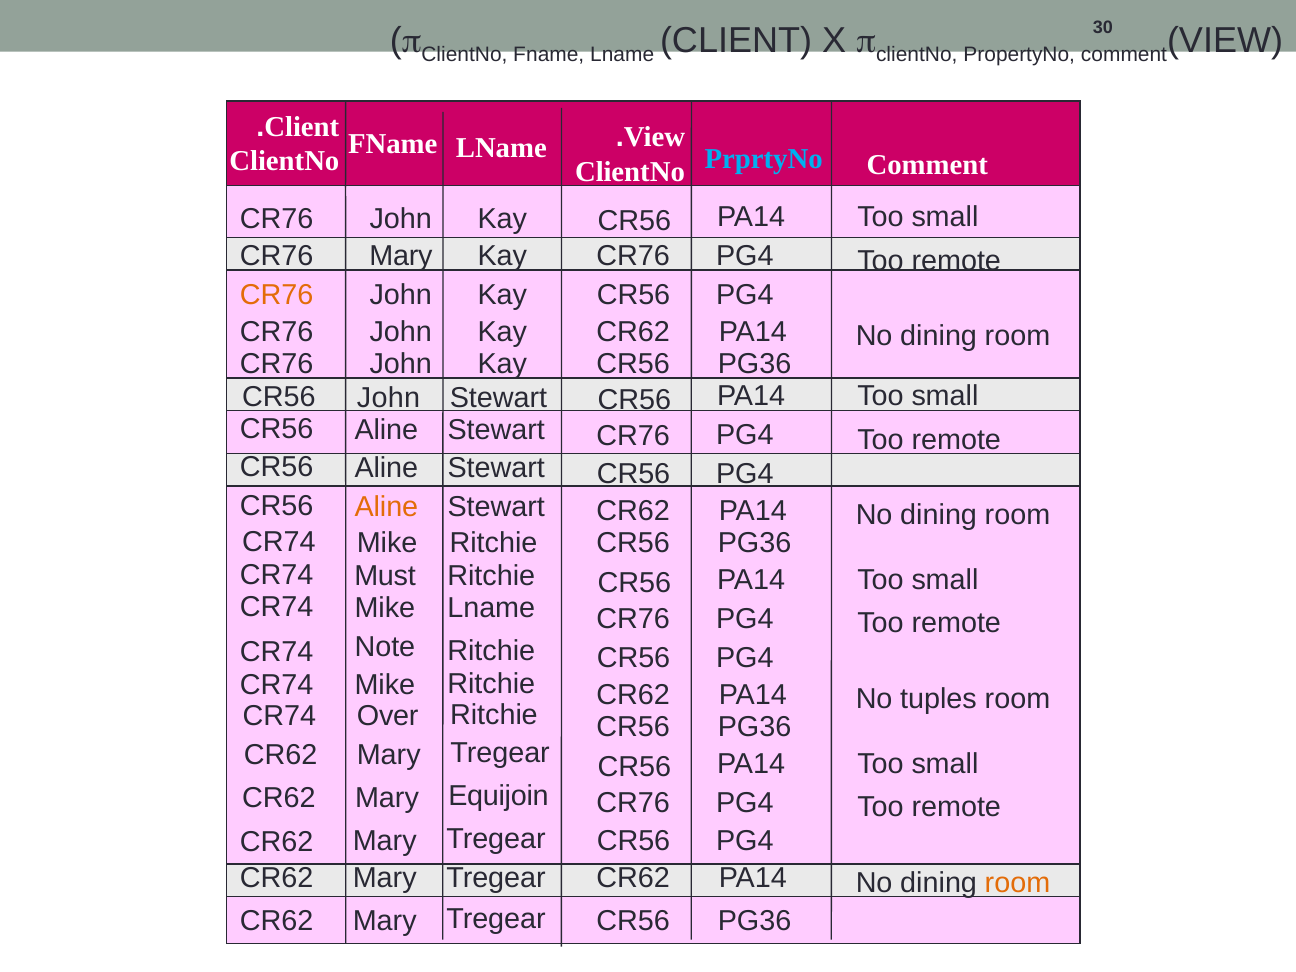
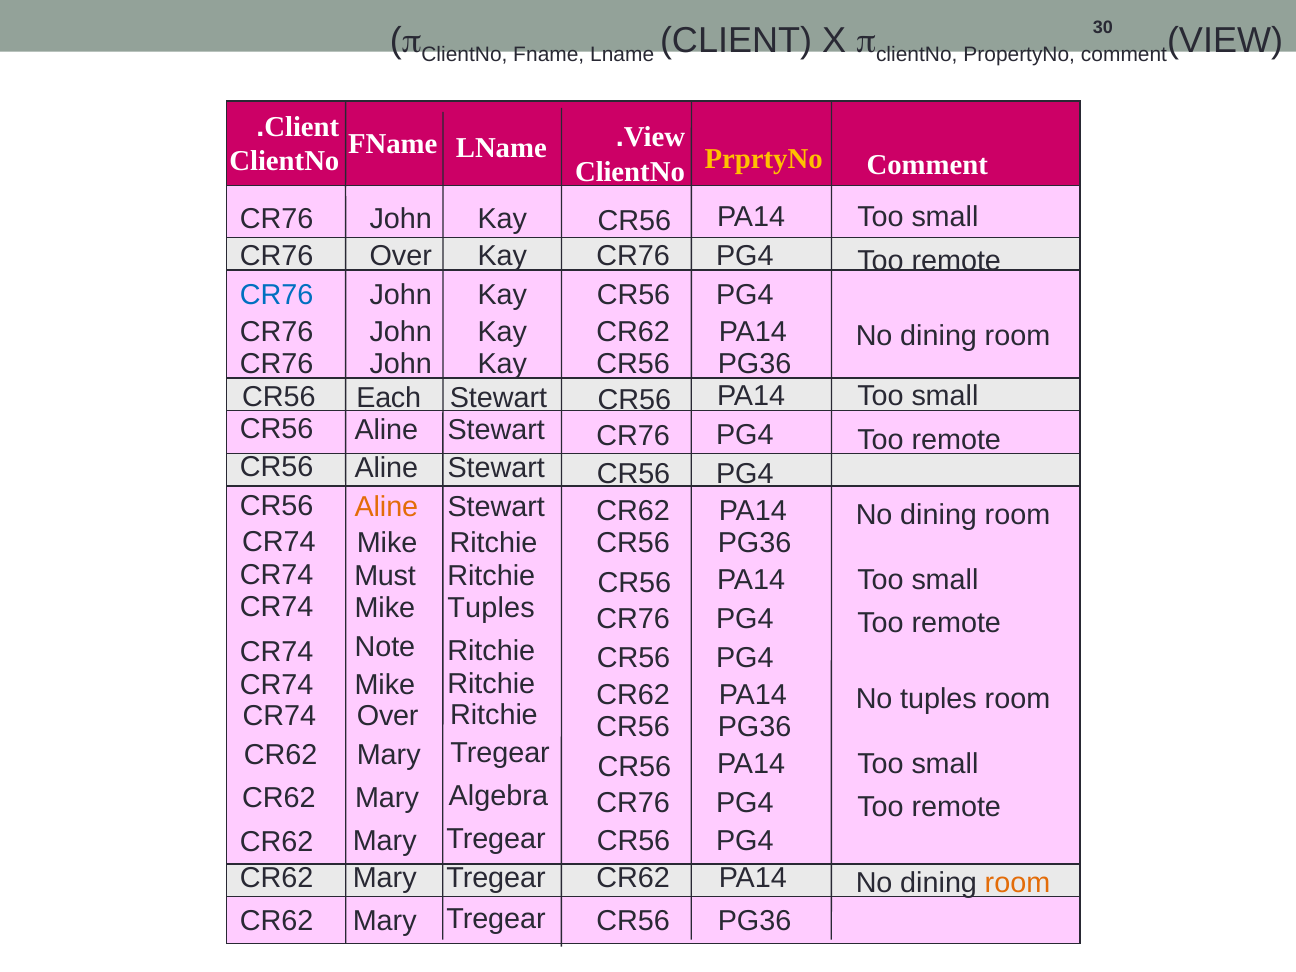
PrprtyNo colour: light blue -> yellow (764, 159)
CR76 Mary: Mary -> Over (401, 256)
CR76 colour: orange -> blue (277, 295)
John: John -> Each (389, 398)
Mike Lname: Lname -> Tuples (491, 608)
Equijoin: Equijoin -> Algebra (498, 796)
